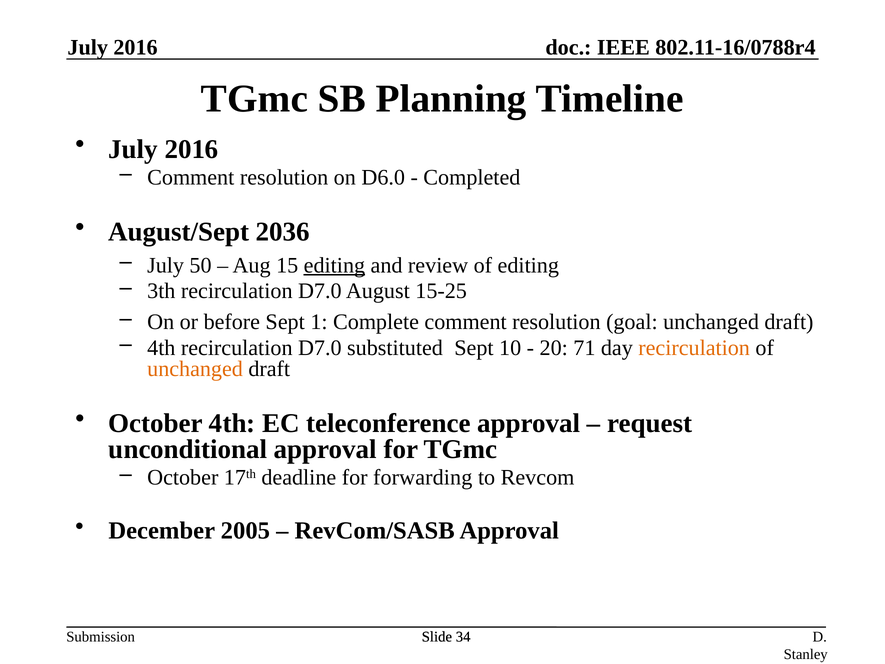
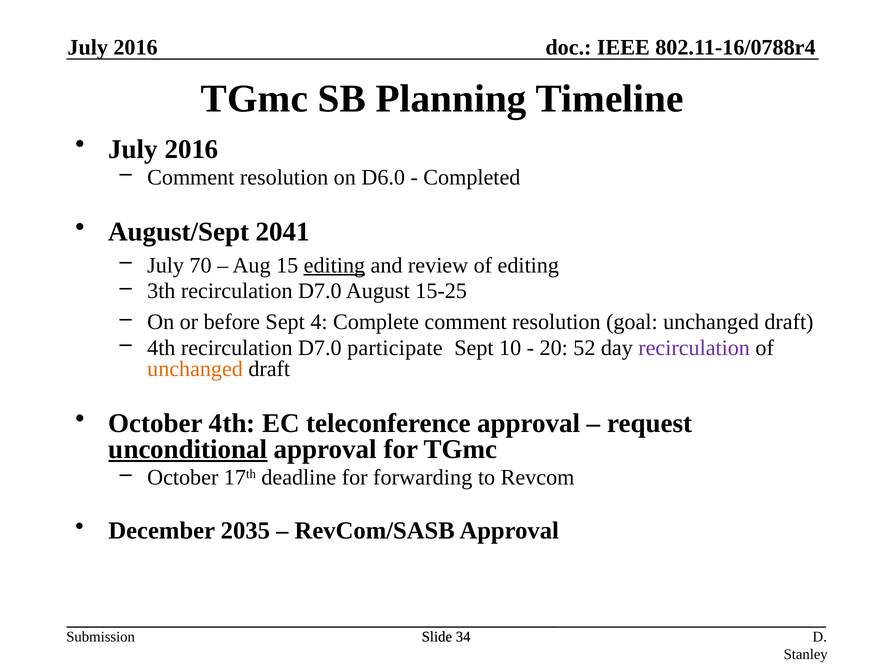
2036: 2036 -> 2041 (283, 232)
50: 50 -> 70 (201, 265)
1: 1 -> 4 (319, 322)
substituted: substituted -> participate (395, 348)
71: 71 -> 52 (584, 348)
recirculation colour: orange -> purple (694, 348)
unconditional underline: none -> present (188, 449)
2005: 2005 -> 2035 (245, 530)
